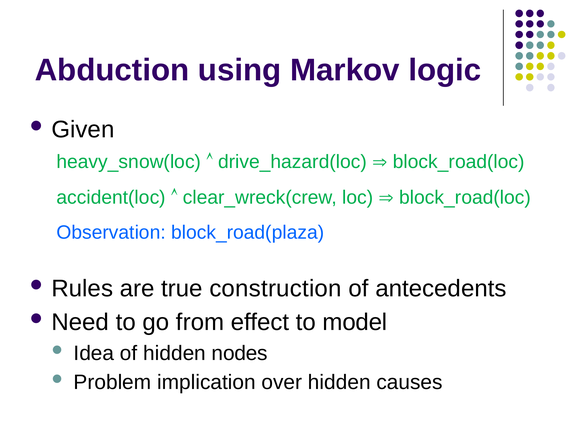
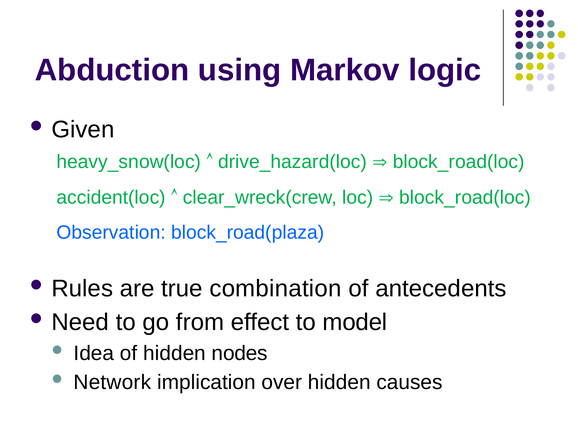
construction: construction -> combination (275, 289)
Problem: Problem -> Network (112, 383)
